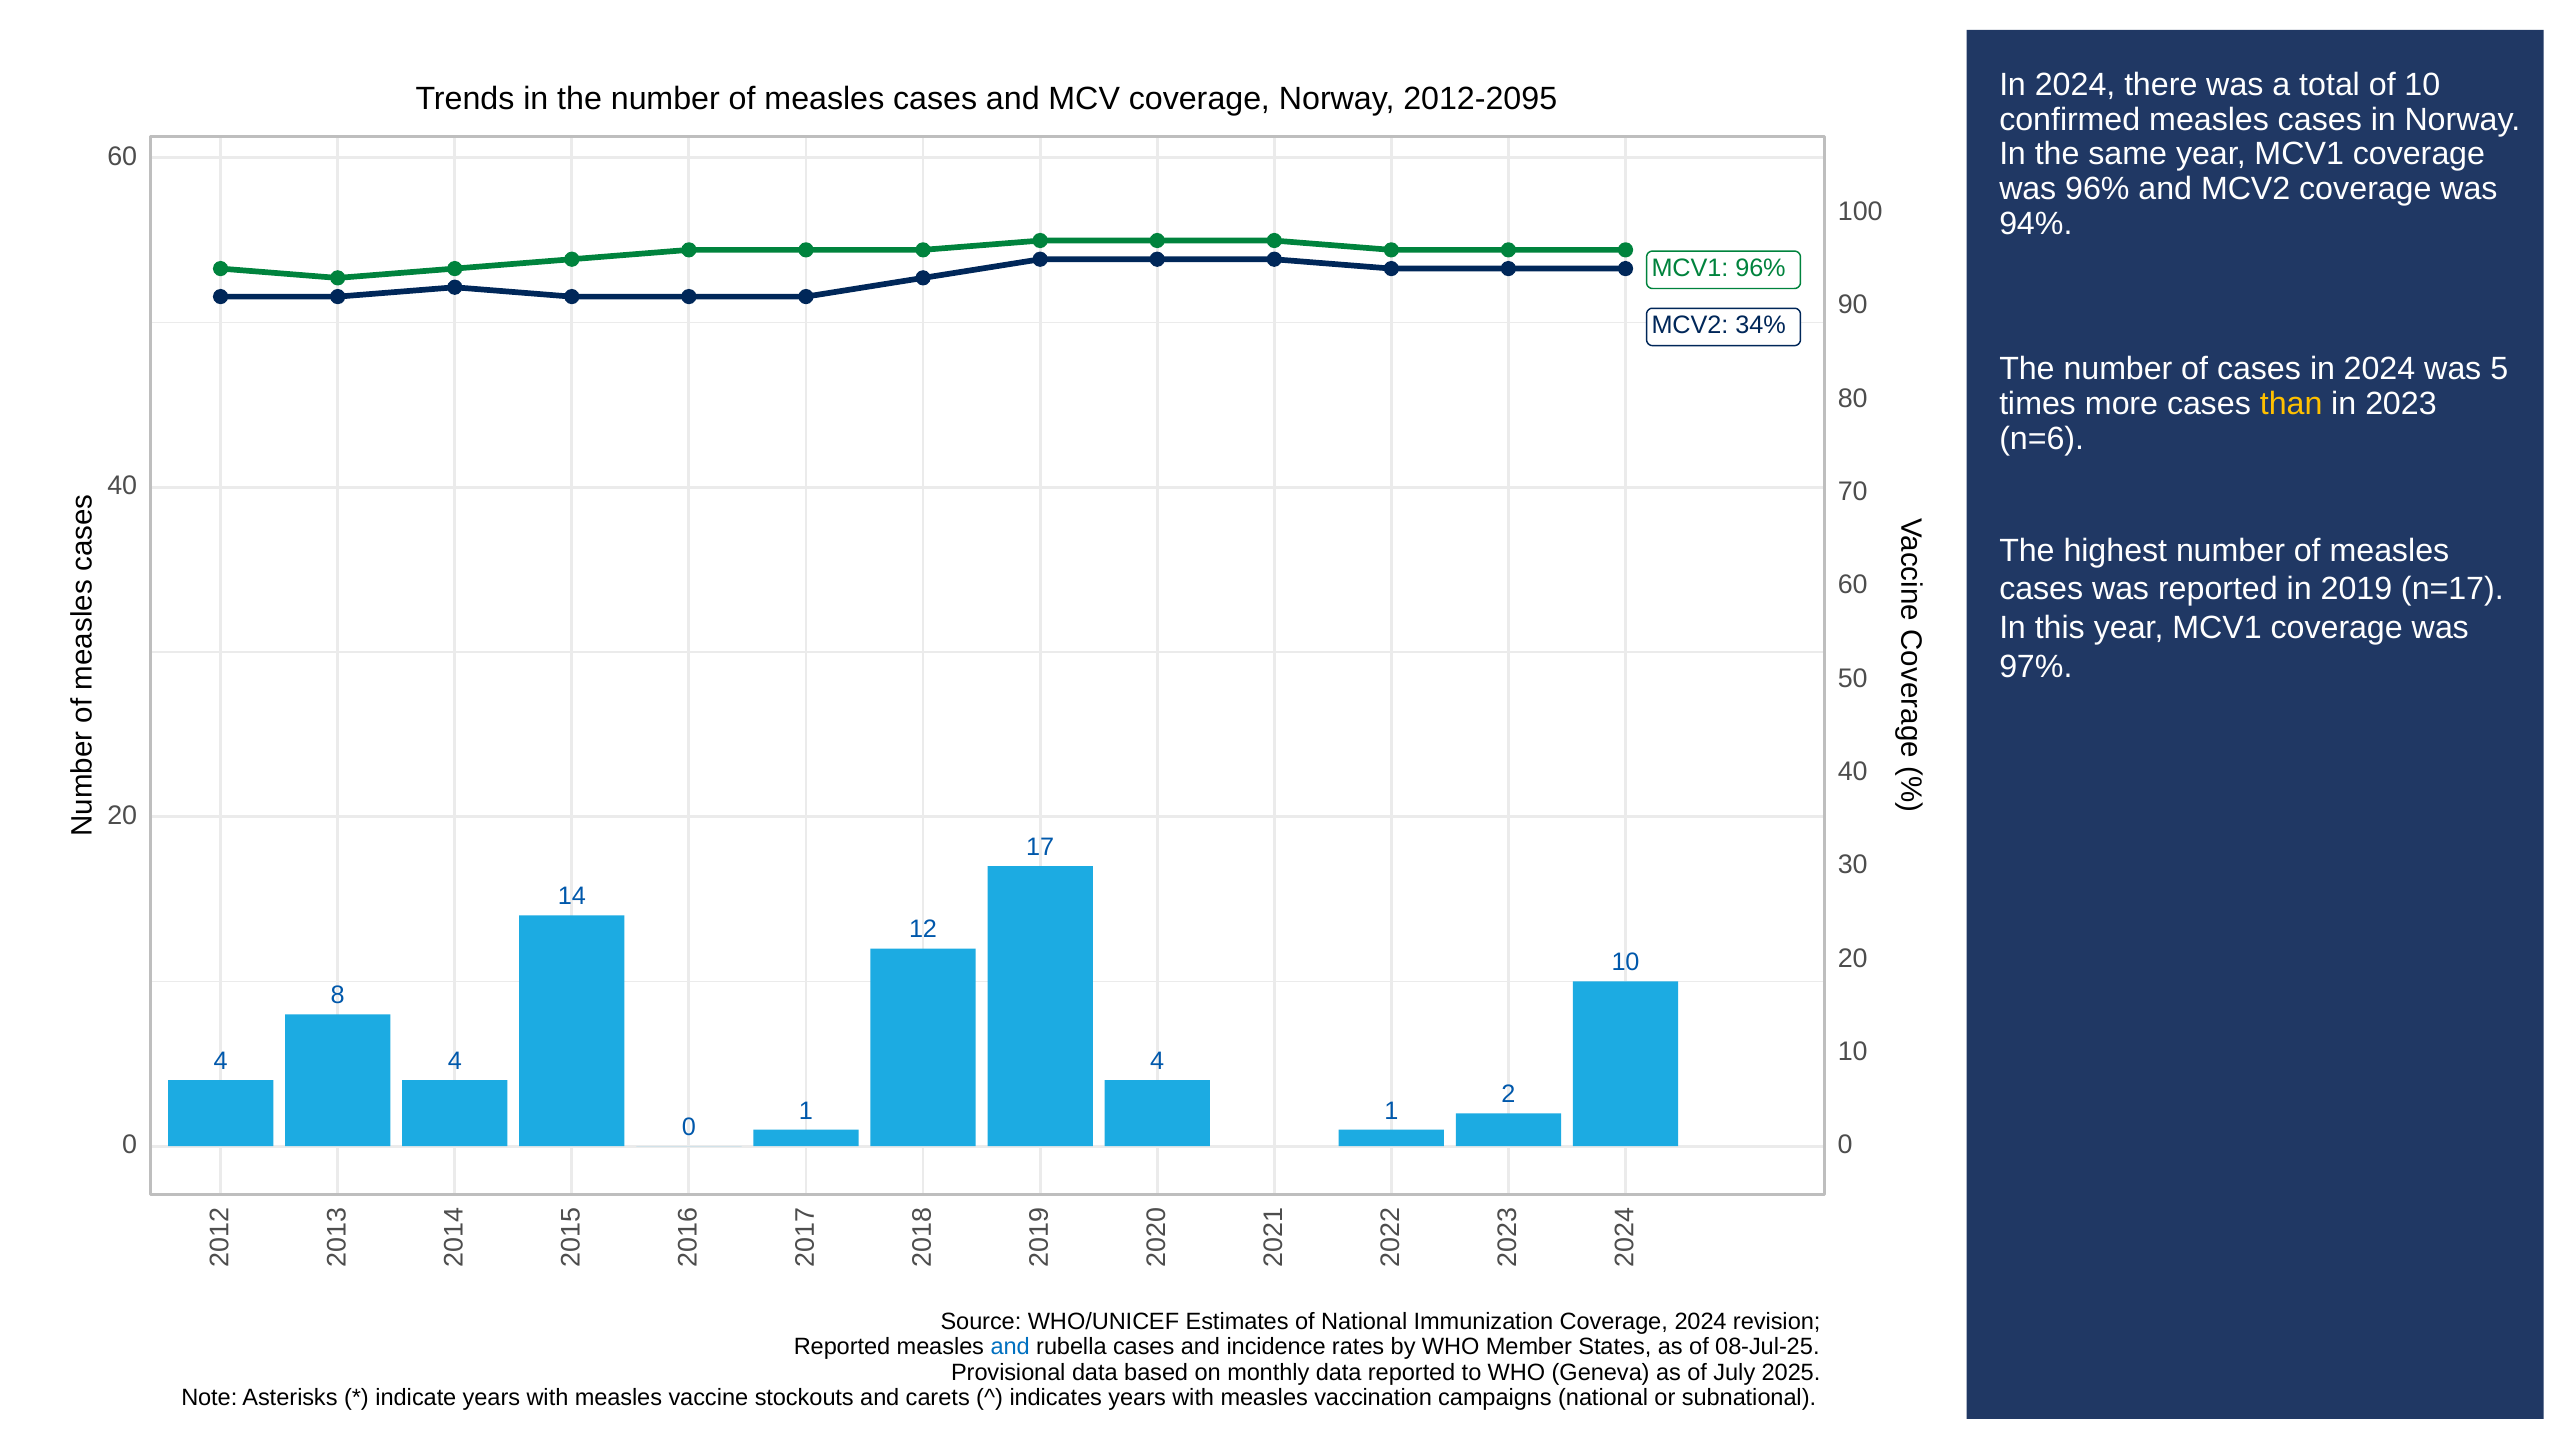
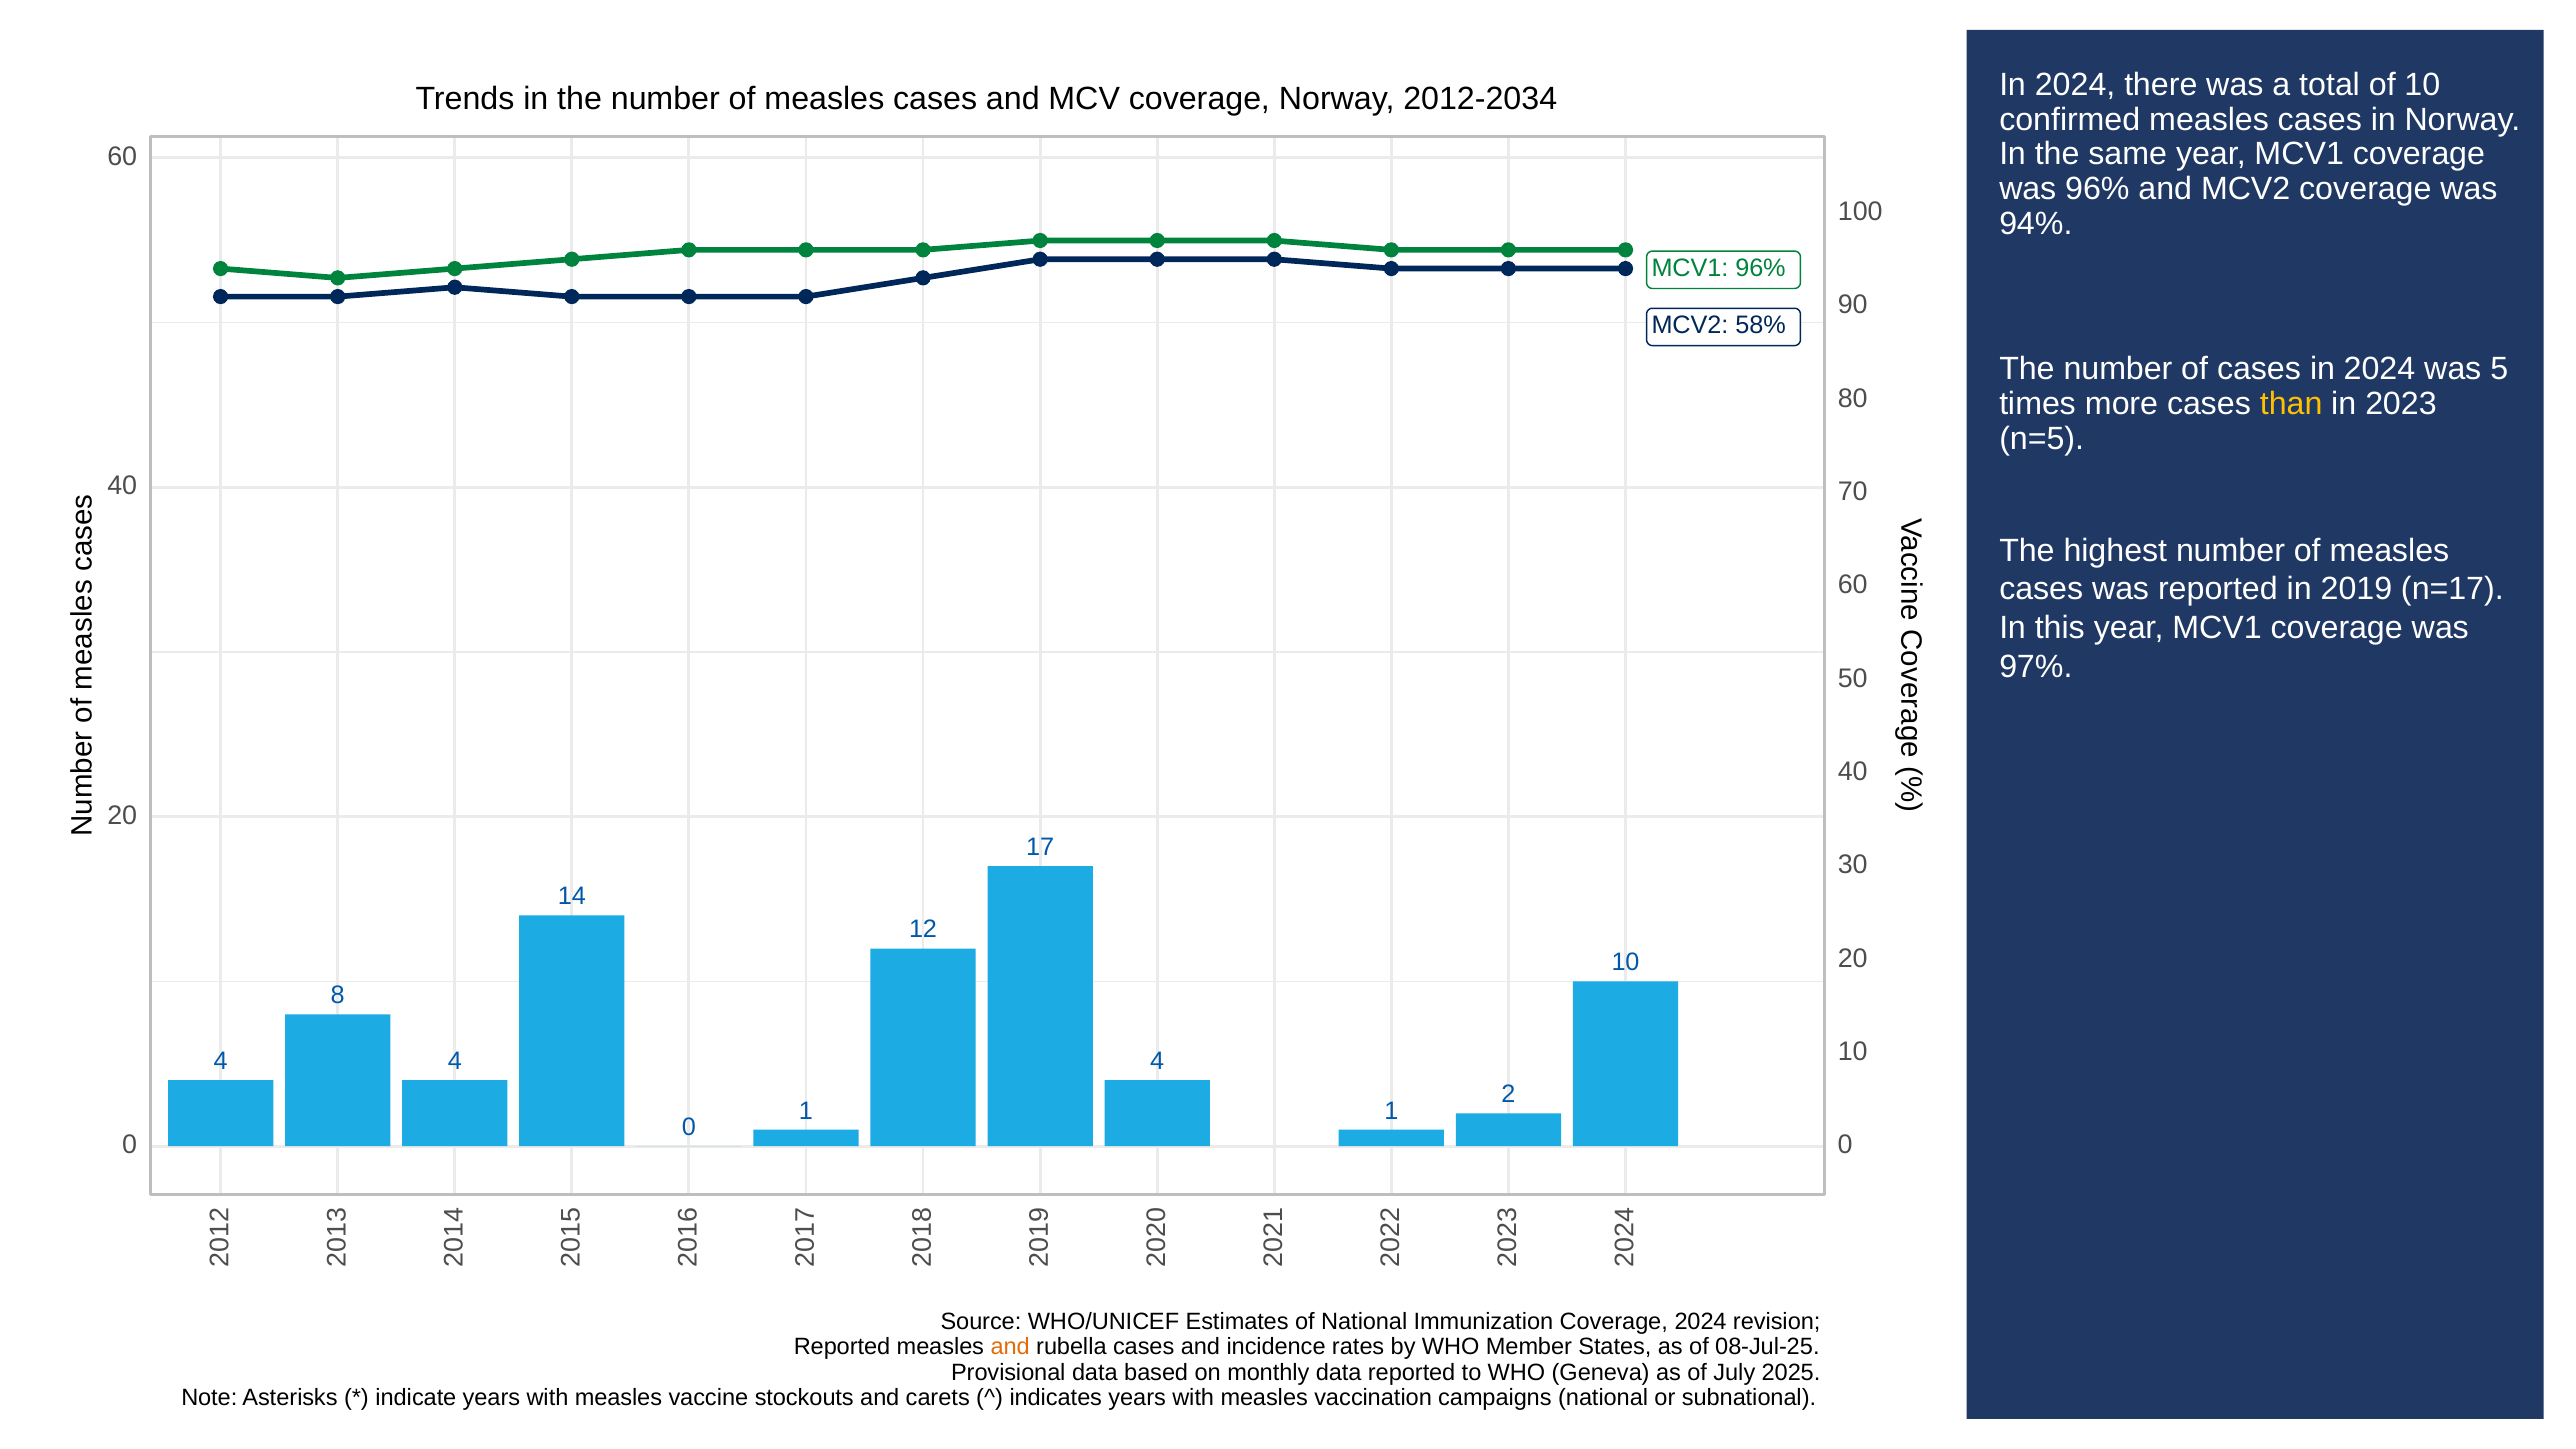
2012-2095: 2012-2095 -> 2012-2034 (1480, 99)
34%: 34% -> 58% (1761, 326)
n=6: n=6 -> n=5 (2042, 439)
and colour: blue -> orange (1010, 1347)
